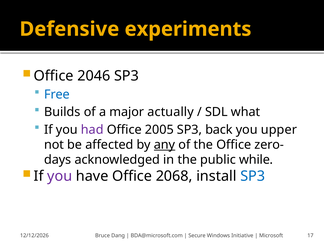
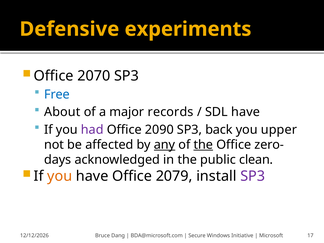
2046: 2046 -> 2070 (94, 76)
Builds: Builds -> About (62, 112)
actually: actually -> records (171, 112)
SDL what: what -> have (246, 112)
2005: 2005 -> 2090 (159, 130)
the underline: none -> present (203, 145)
while: while -> clean (256, 160)
you colour: purple -> orange (60, 176)
2068: 2068 -> 2079 (174, 176)
SP3 colour: blue -> purple (253, 176)
